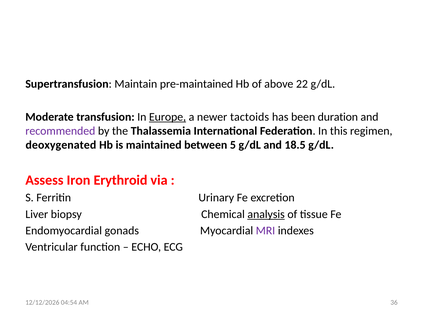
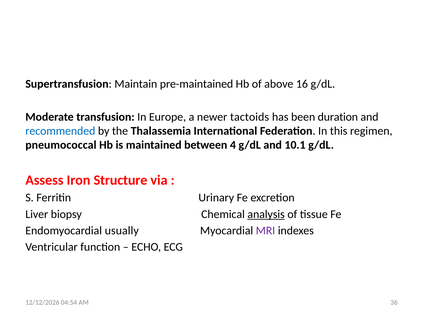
22: 22 -> 16 (302, 84)
Europe underline: present -> none (168, 117)
recommended colour: purple -> blue (60, 131)
deoxygenated: deoxygenated -> pneumococcal (61, 145)
5: 5 -> 4 (233, 145)
18.5: 18.5 -> 10.1 (295, 145)
Erythroid: Erythroid -> Structure (121, 180)
gonads: gonads -> usually (122, 231)
